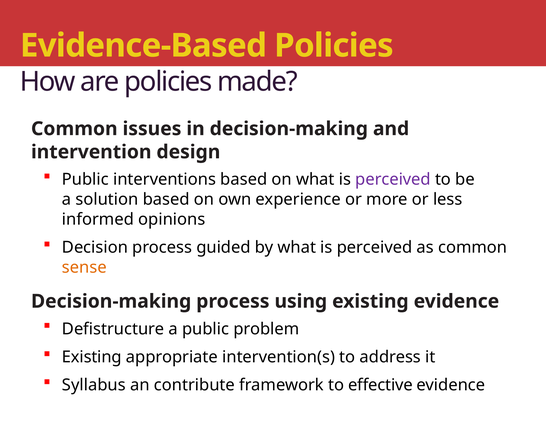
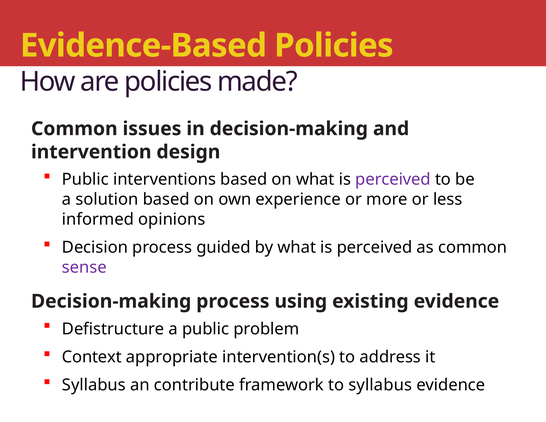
sense colour: orange -> purple (84, 267)
Existing: Existing -> Context (92, 357)
to effective: effective -> syllabus (380, 385)
